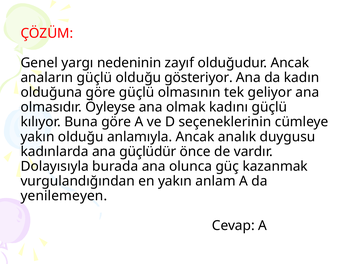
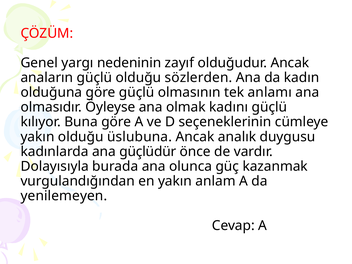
gösteriyor: gösteriyor -> sözlerden (198, 78)
geliyor: geliyor -> anlamı (270, 92)
anlamıyla: anlamıyla -> üslubuna (140, 137)
